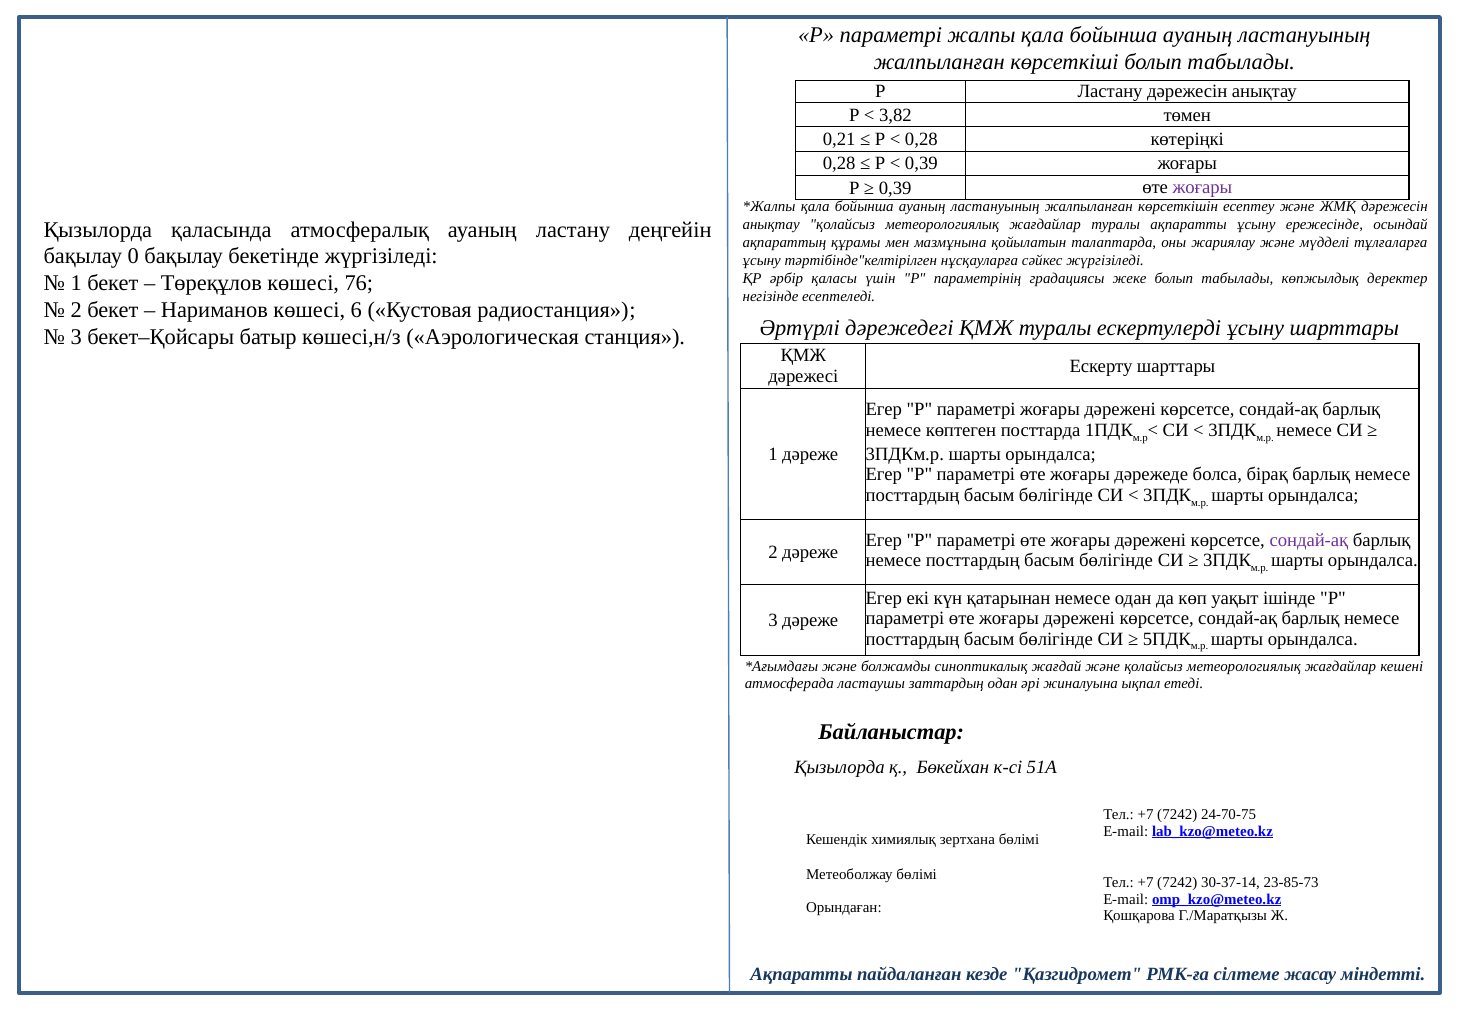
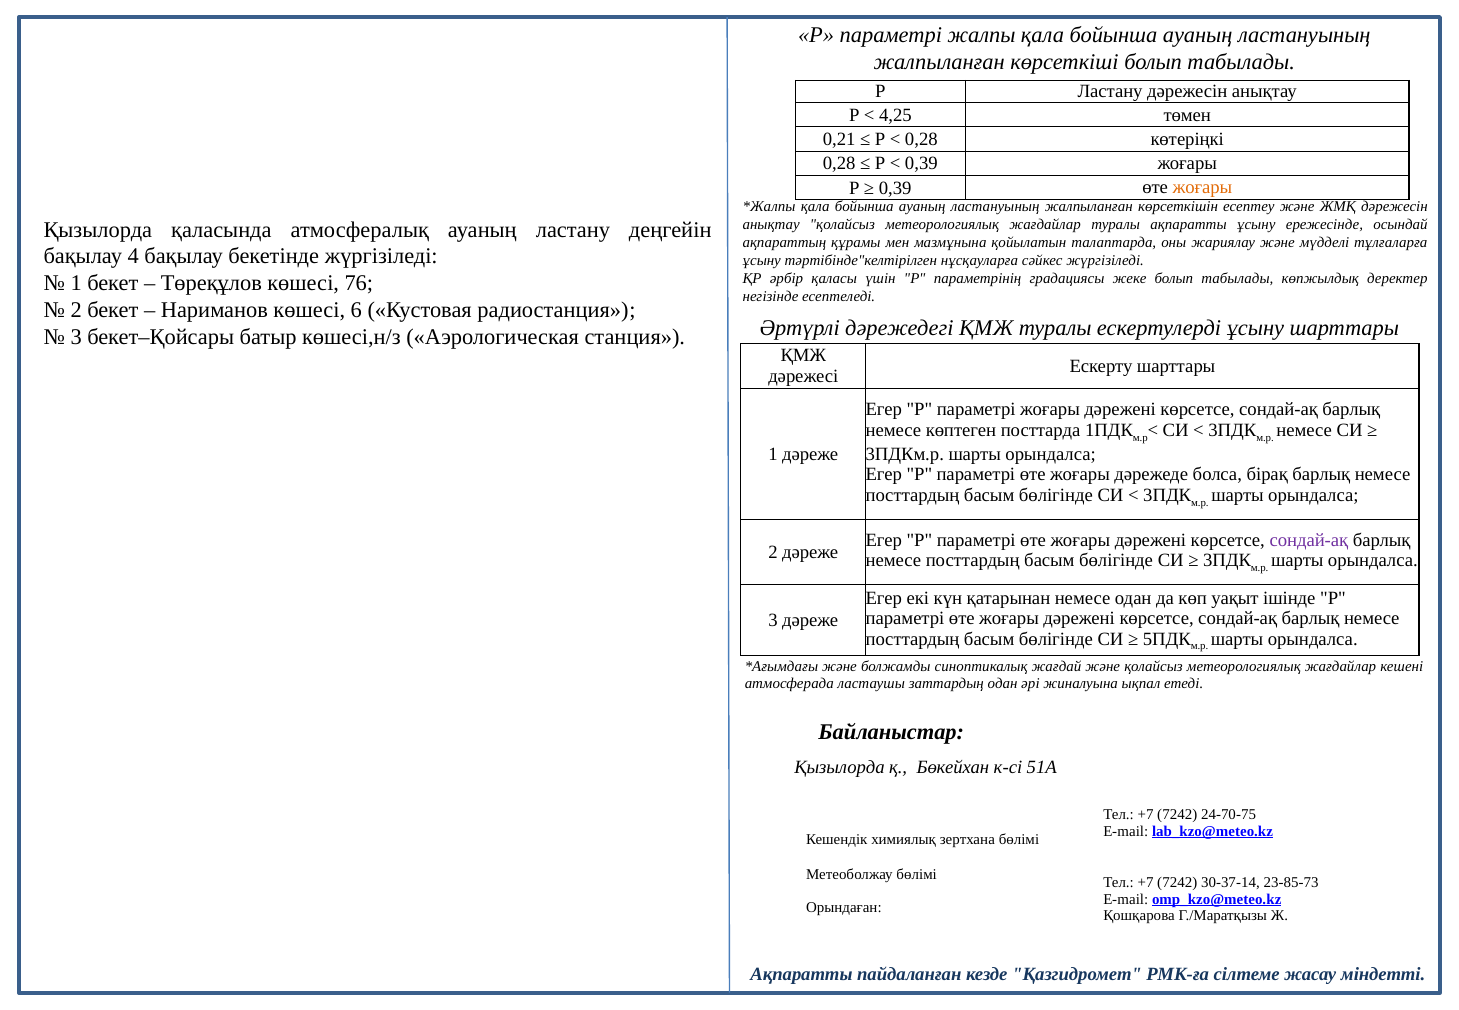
3,82: 3,82 -> 4,25 (895, 116)
жоғары colour: purple -> orange (1202, 187)
0: 0 -> 4 (133, 257)
